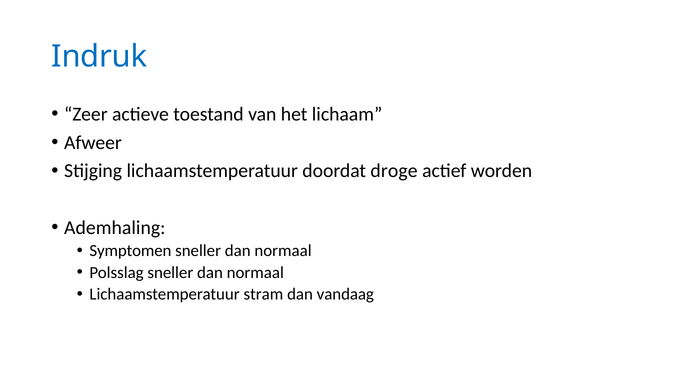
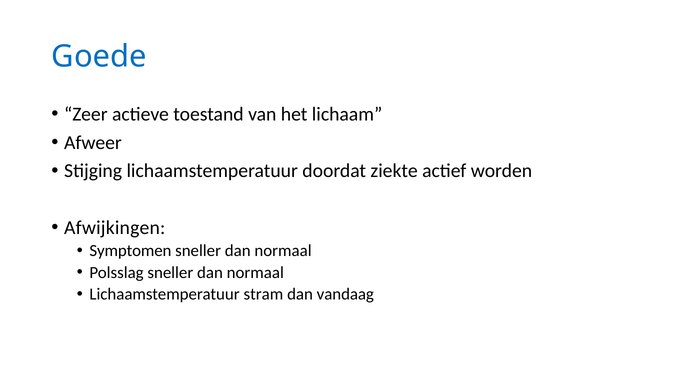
Indruk: Indruk -> Goede (99, 57)
droge: droge -> ziekte (394, 171)
Ademhaling: Ademhaling -> Afwijkingen (115, 227)
